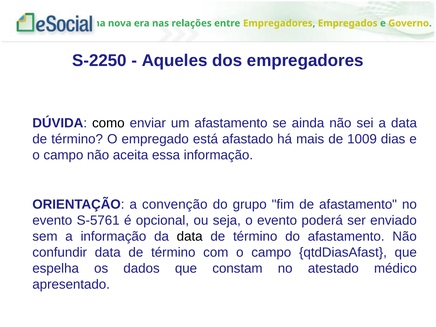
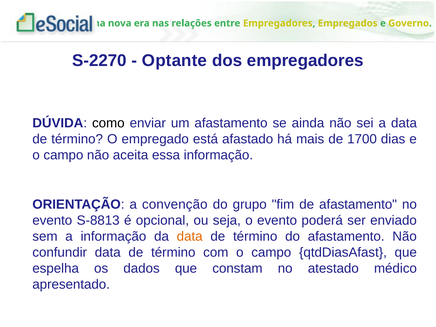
S-2250: S-2250 -> S-2270 (99, 61)
Aqueles: Aqueles -> Optante (175, 61)
1009: 1009 -> 1700 (362, 139)
S-5761: S-5761 -> S-8813 (98, 220)
data colour: black -> orange (190, 236)
